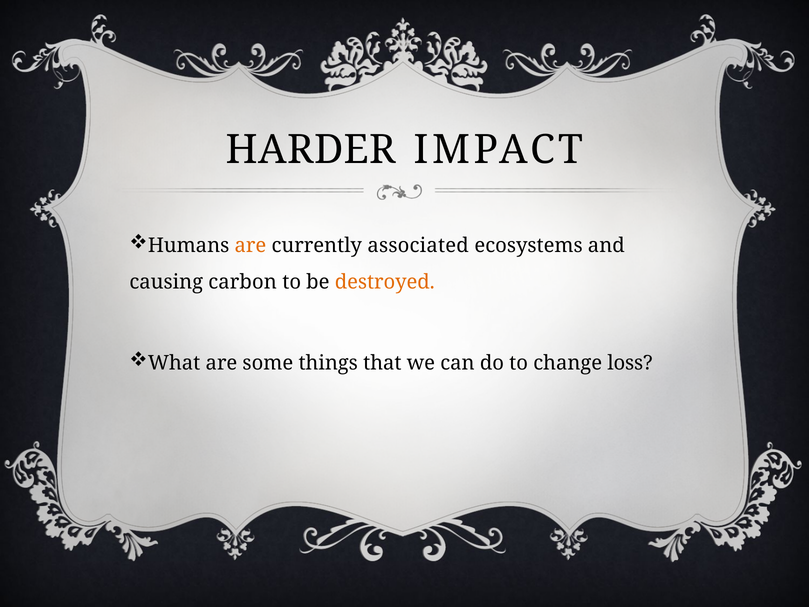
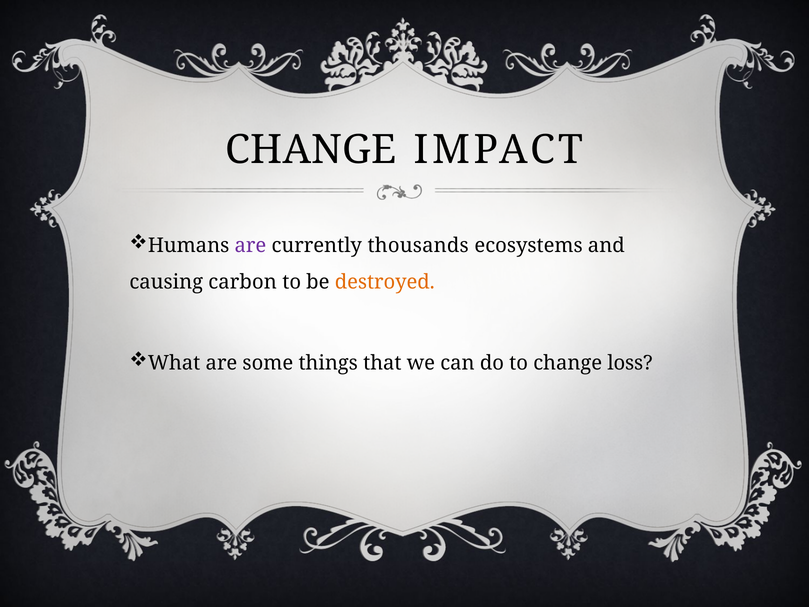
HARDER: HARDER -> CHANGE (311, 150)
are colour: orange -> purple (250, 245)
associated: associated -> thousands (418, 245)
